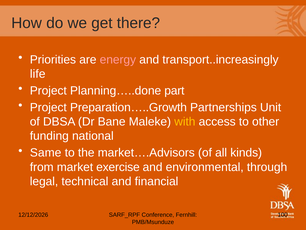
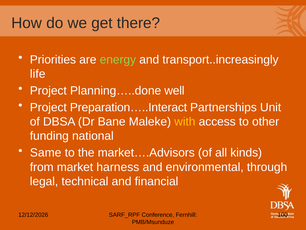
energy colour: pink -> light green (118, 60)
part: part -> well (174, 91)
Preparation…..Growth: Preparation…..Growth -> Preparation…..Interact (129, 107)
exercise: exercise -> harness (118, 167)
